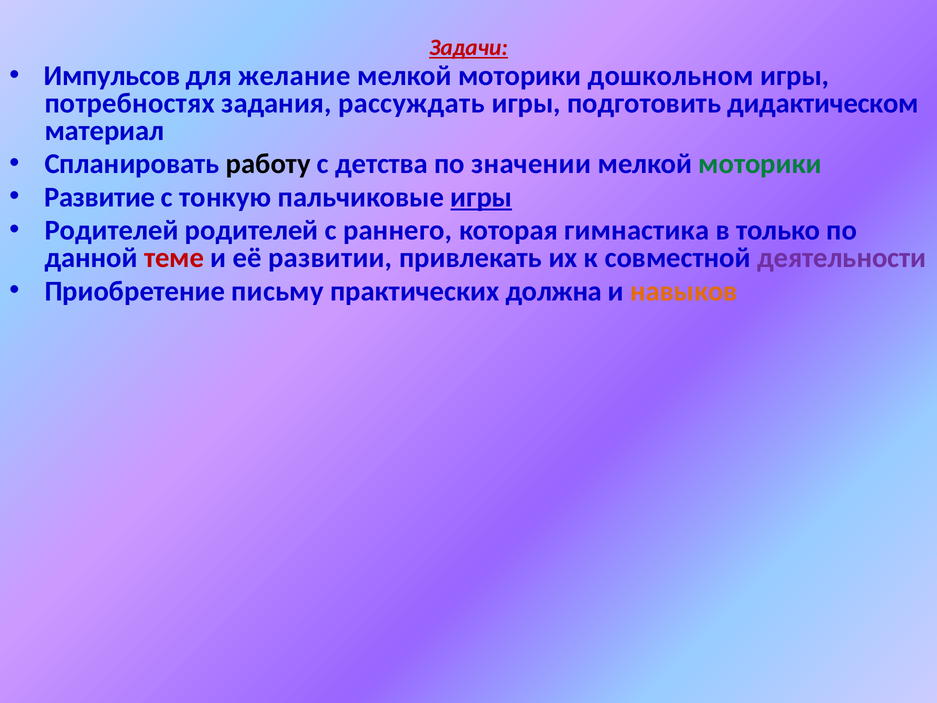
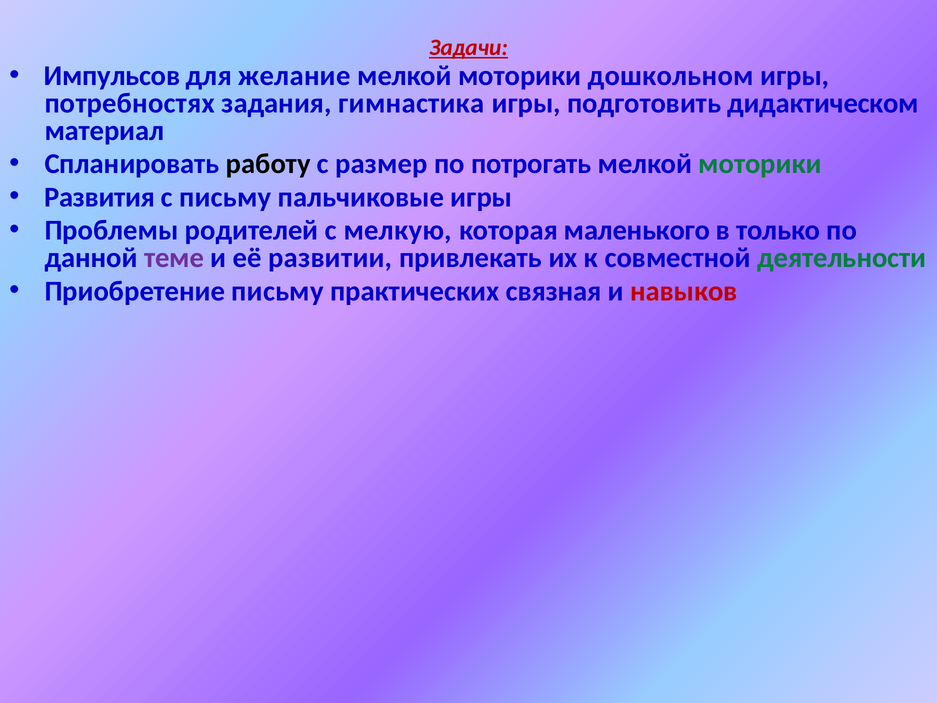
рассуждать: рассуждать -> гимнастика (411, 103)
детства: детства -> размер (381, 164)
значении: значении -> потрогать (531, 164)
Развитие: Развитие -> Развития (100, 197)
с тонкую: тонкую -> письму (225, 197)
игры underline: present -> none (481, 197)
Родителей: Родителей -> Проблемы (111, 230)
раннего: раннего -> мелкую (398, 230)
гимнастика: гимнастика -> маленького (637, 230)
теме colour: red -> purple (174, 258)
деятельности colour: purple -> green (842, 258)
должна: должна -> связная (554, 291)
навыков colour: orange -> red (684, 291)
